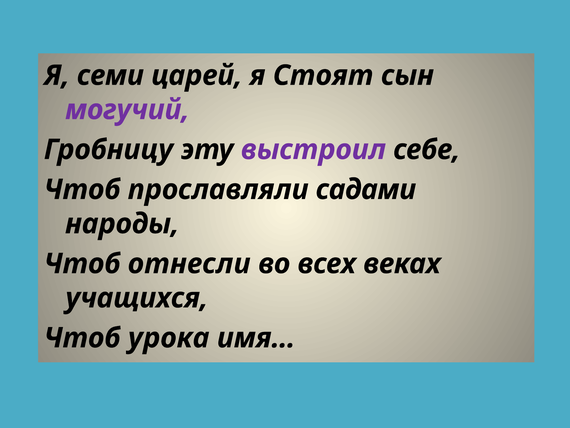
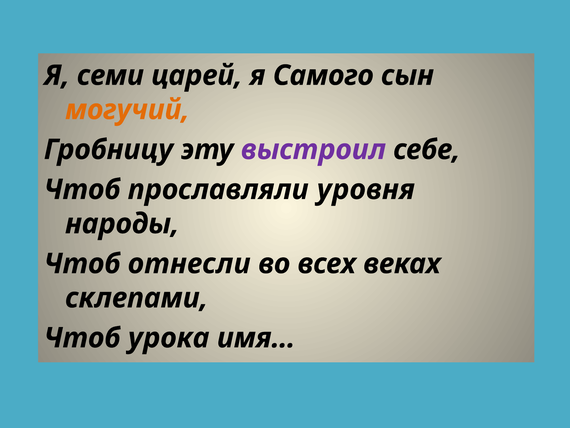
Стоят: Стоят -> Самого (323, 75)
могучий colour: purple -> orange (127, 110)
садами: садами -> уровня (366, 189)
учащихся: учащихся -> склепами (137, 298)
